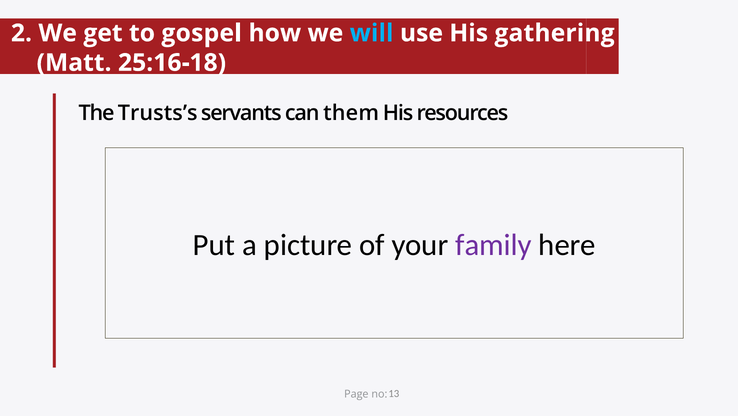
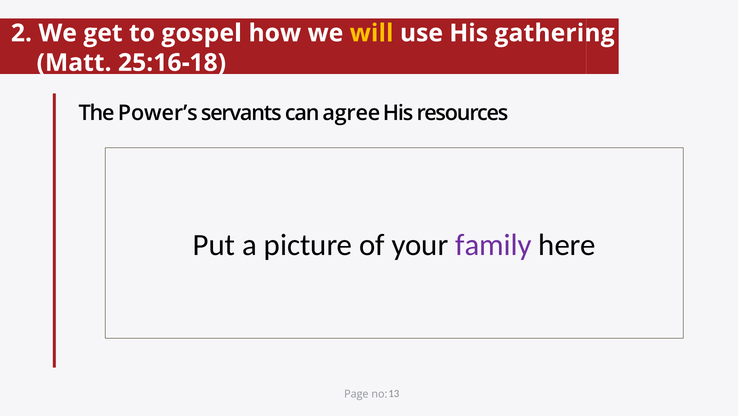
will colour: light blue -> yellow (372, 33)
Trusts’s: Trusts’s -> Power’s (158, 113)
them: them -> agree (351, 113)
